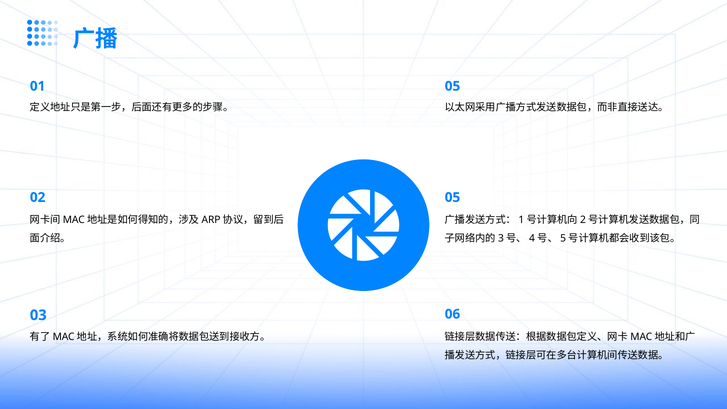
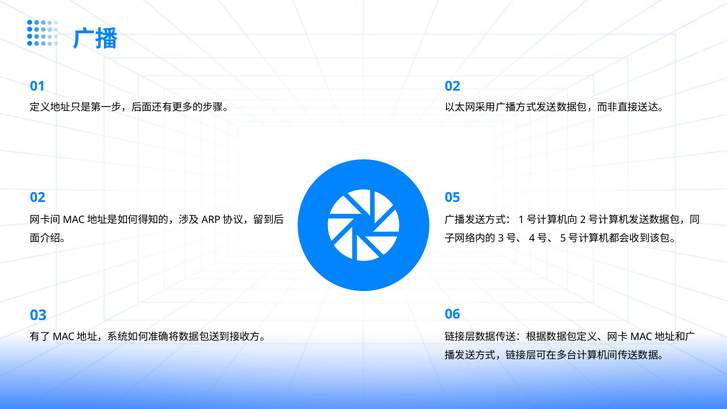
01 05: 05 -> 02 (452, 86)
